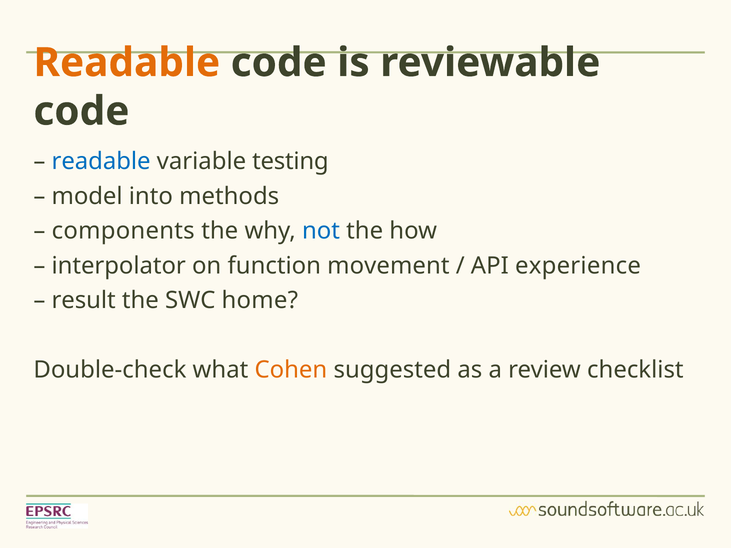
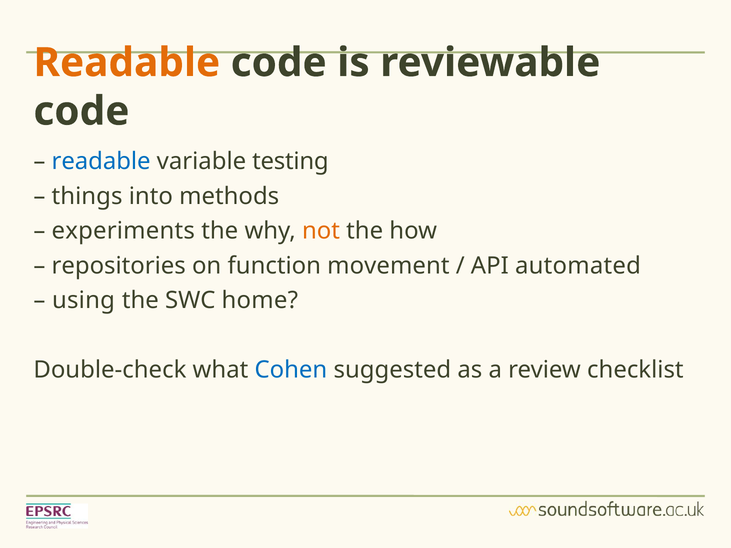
model: model -> things (87, 196)
components: components -> experiments (123, 231)
not colour: blue -> orange (321, 231)
interpolator: interpolator -> repositories (119, 266)
experience: experience -> automated (578, 266)
result: result -> using (83, 300)
Cohen colour: orange -> blue (291, 370)
